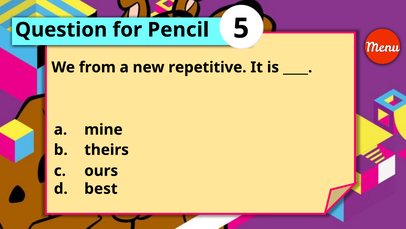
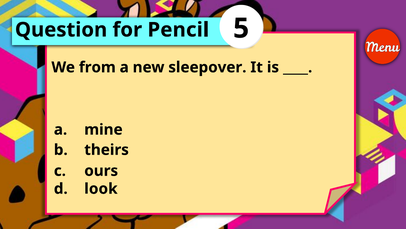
repetitive: repetitive -> sleepover (207, 67)
best: best -> look (101, 188)
